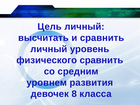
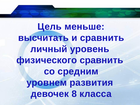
Цель личный: личный -> меньше (85, 27)
